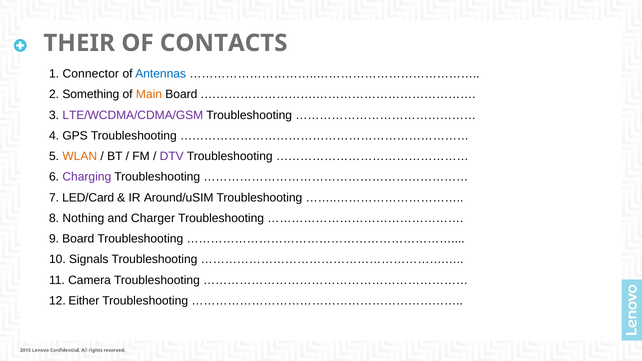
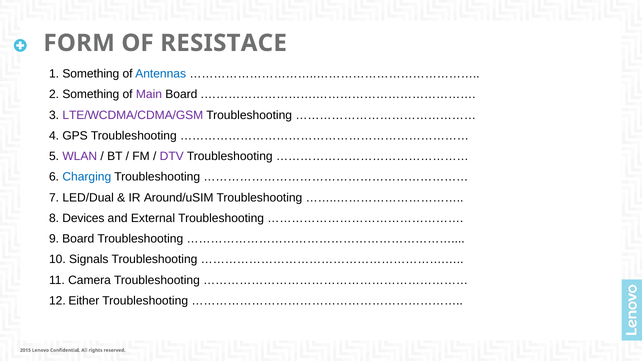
THEIR: THEIR -> FORM (79, 43)
CONTACTS: CONTACTS -> RESISTACE (224, 43)
1 Connector: Connector -> Something (91, 74)
Main colour: orange -> purple (149, 94)
WLAN colour: orange -> purple (80, 156)
Charging colour: purple -> blue (87, 177)
LED/Card: LED/Card -> LED/Dual (88, 198)
Nothing: Nothing -> Devices (83, 218)
Charger: Charger -> External (153, 218)
